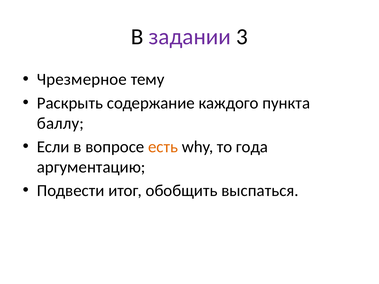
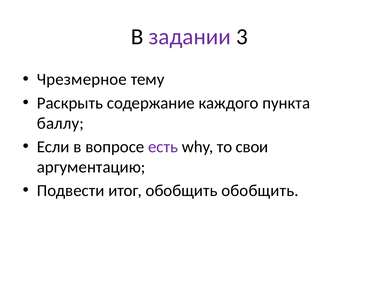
есть colour: orange -> purple (163, 147)
года: года -> свои (252, 147)
обобщить выспаться: выспаться -> обобщить (260, 191)
